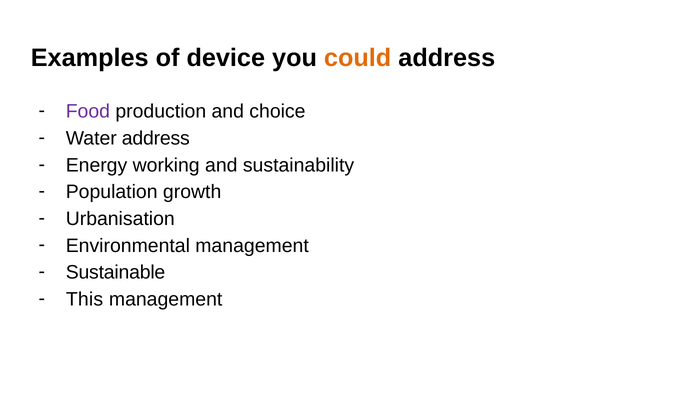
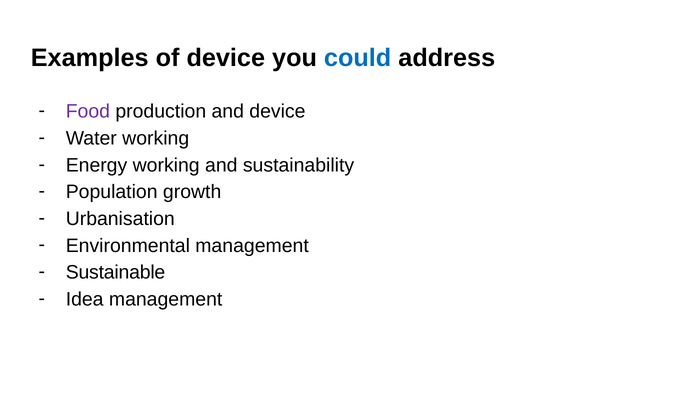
could colour: orange -> blue (358, 58)
and choice: choice -> device (277, 112)
Water address: address -> working (156, 138)
This: This -> Idea (85, 299)
